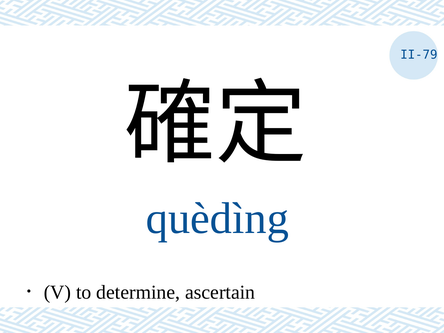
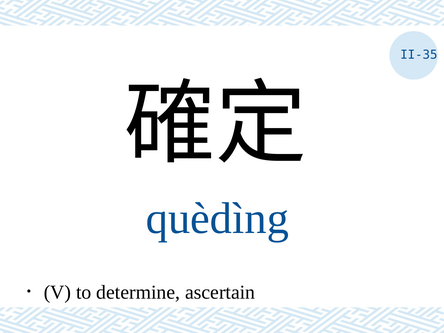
II-79: II-79 -> II-35 (419, 55)
